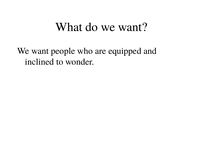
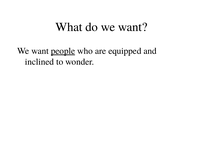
people underline: none -> present (63, 51)
